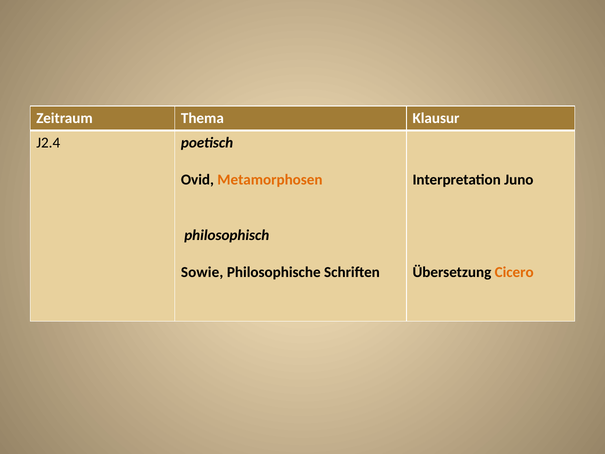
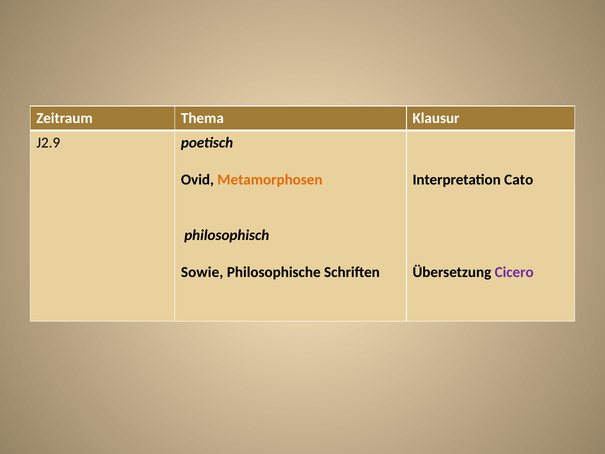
J2.4: J2.4 -> J2.9 (48, 143)
Juno: Juno -> Cato (519, 180)
Cicero colour: orange -> purple (514, 272)
